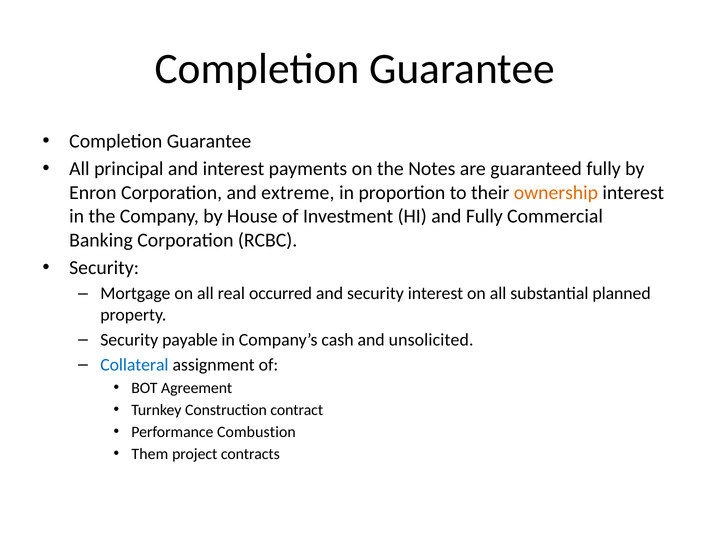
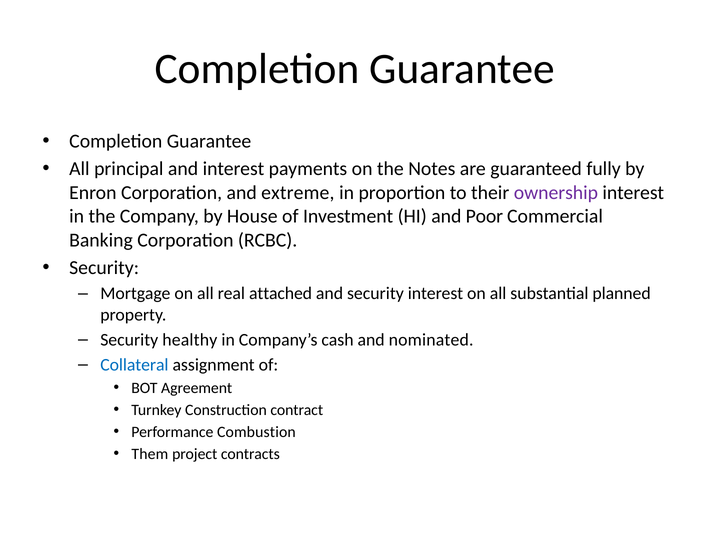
ownership colour: orange -> purple (556, 192)
and Fully: Fully -> Poor (484, 216)
occurred: occurred -> attached (281, 293)
payable: payable -> healthy (190, 339)
unsolicited: unsolicited -> nominated (431, 339)
